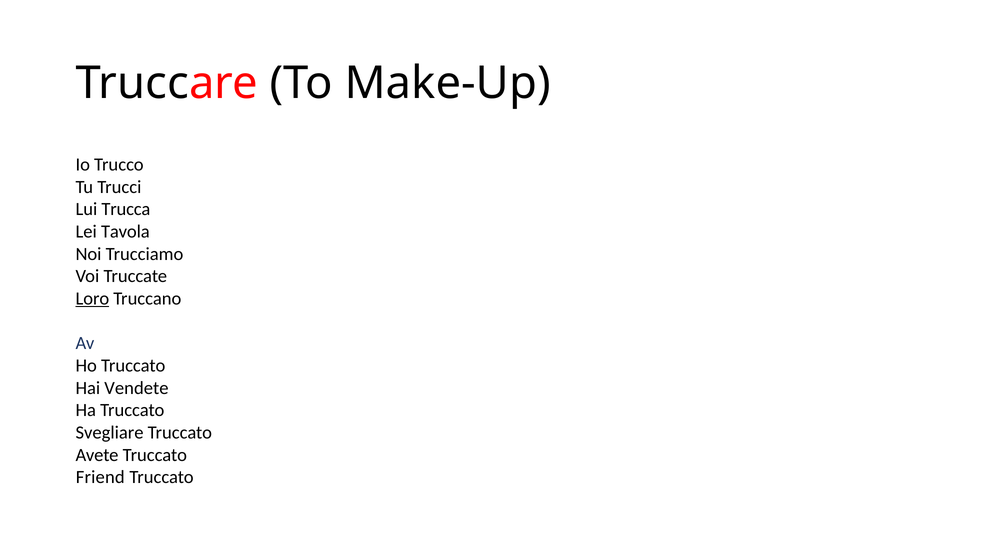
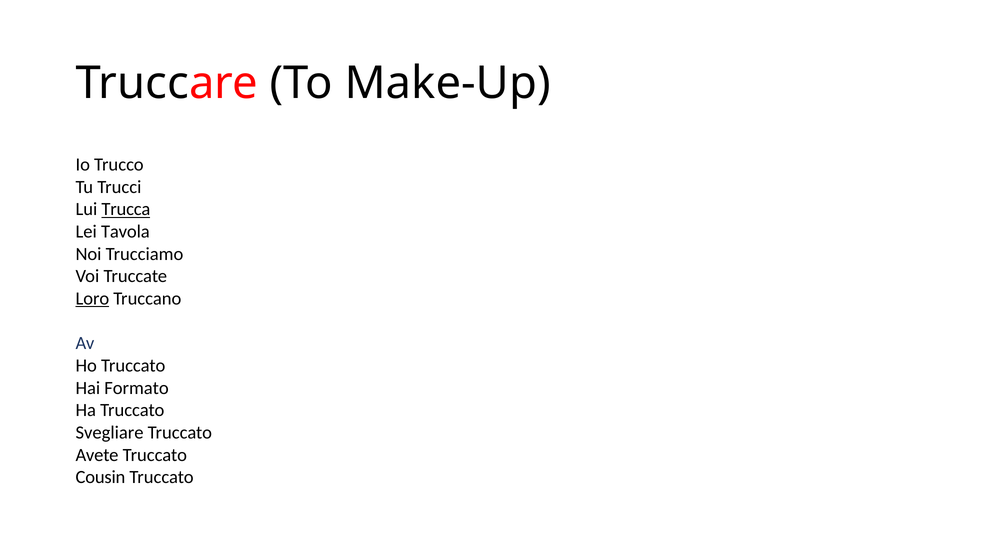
Trucca underline: none -> present (126, 209)
Vendete: Vendete -> Formato (137, 388)
Friend: Friend -> Cousin (100, 477)
